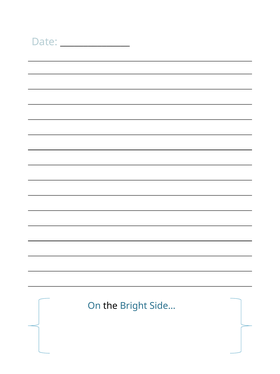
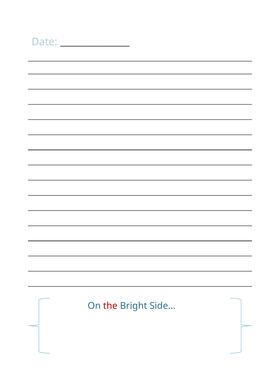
the colour: black -> red (110, 305)
